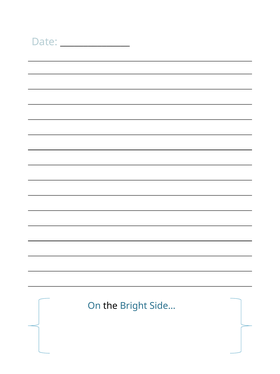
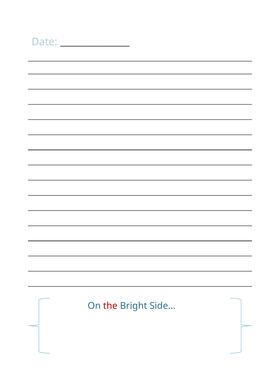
the colour: black -> red (110, 305)
